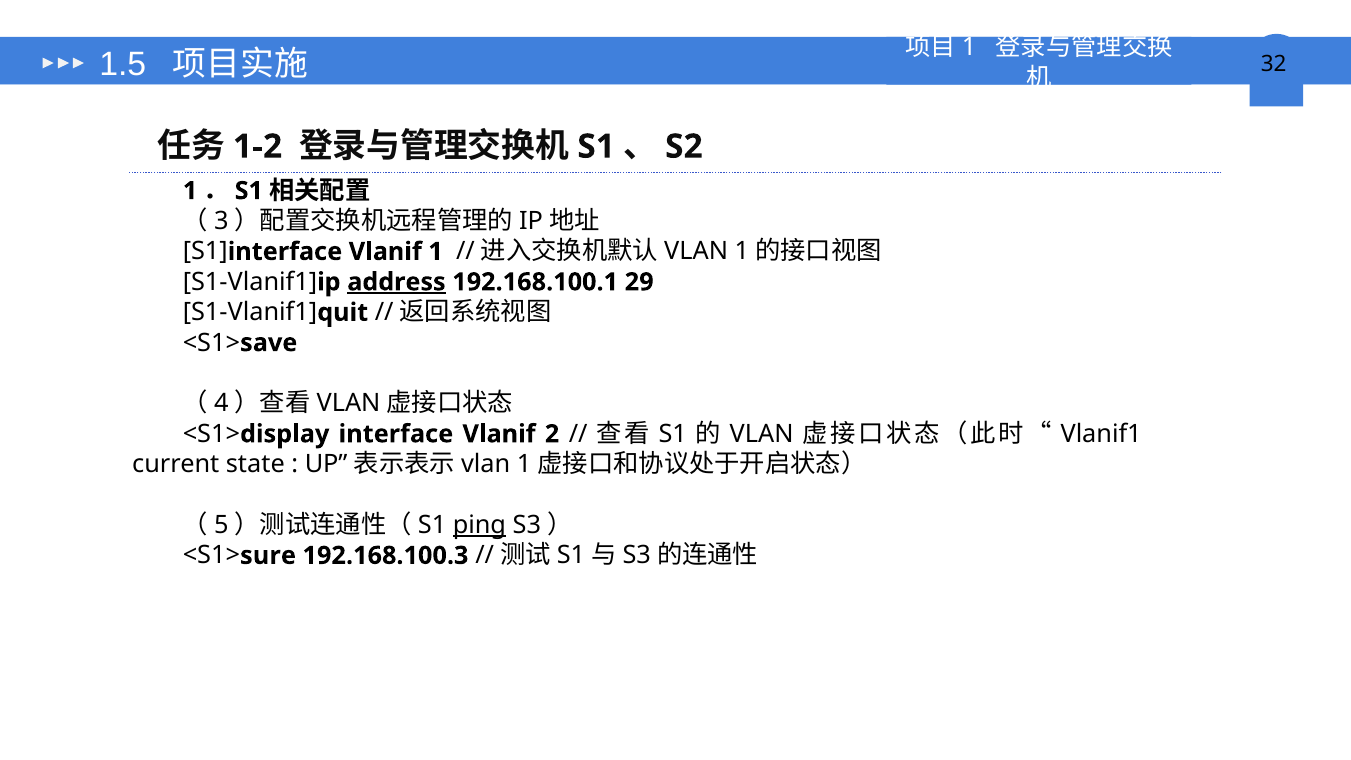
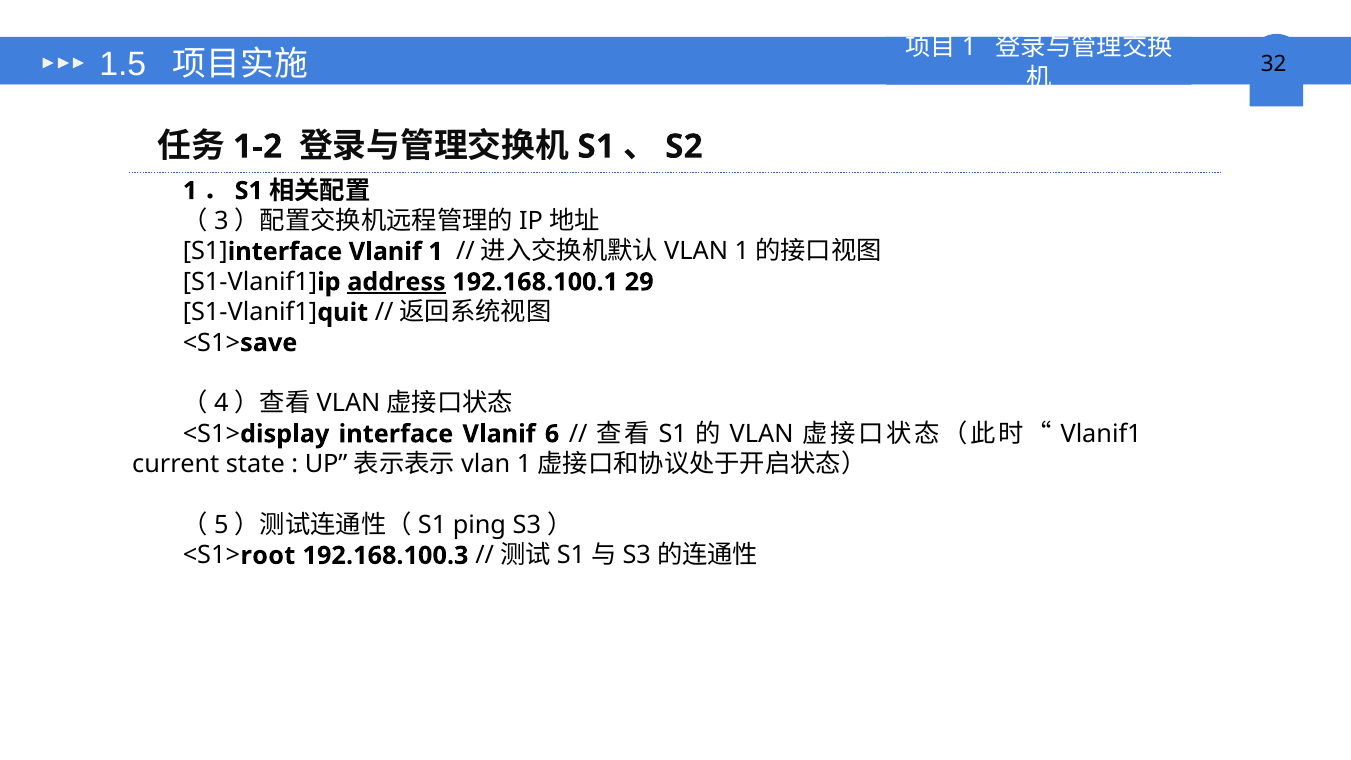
2: 2 -> 6 (552, 434)
ping underline: present -> none (479, 525)
sure: sure -> root (268, 555)
